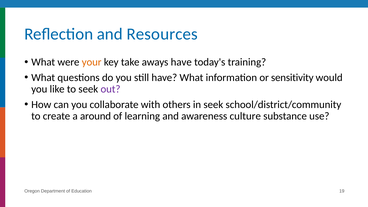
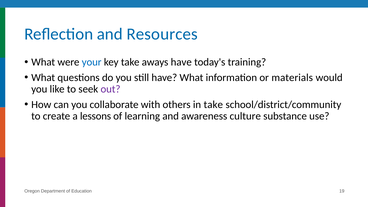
your colour: orange -> blue (92, 62)
sensitivity: sensitivity -> materials (292, 78)
in seek: seek -> take (213, 105)
around: around -> lessons (96, 116)
